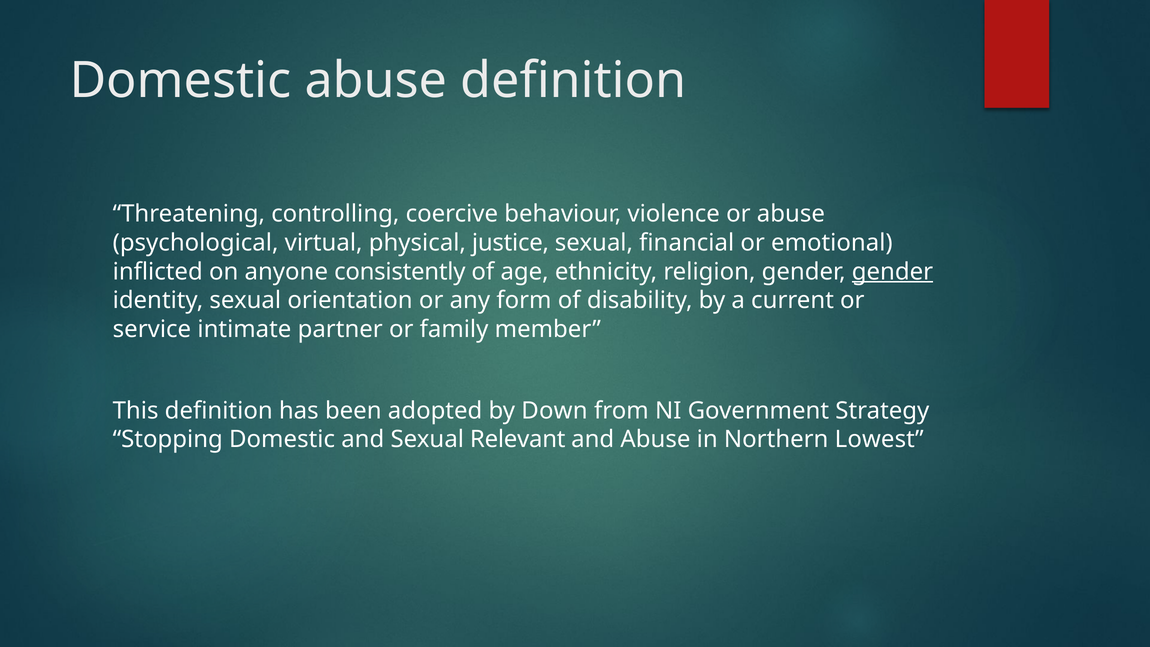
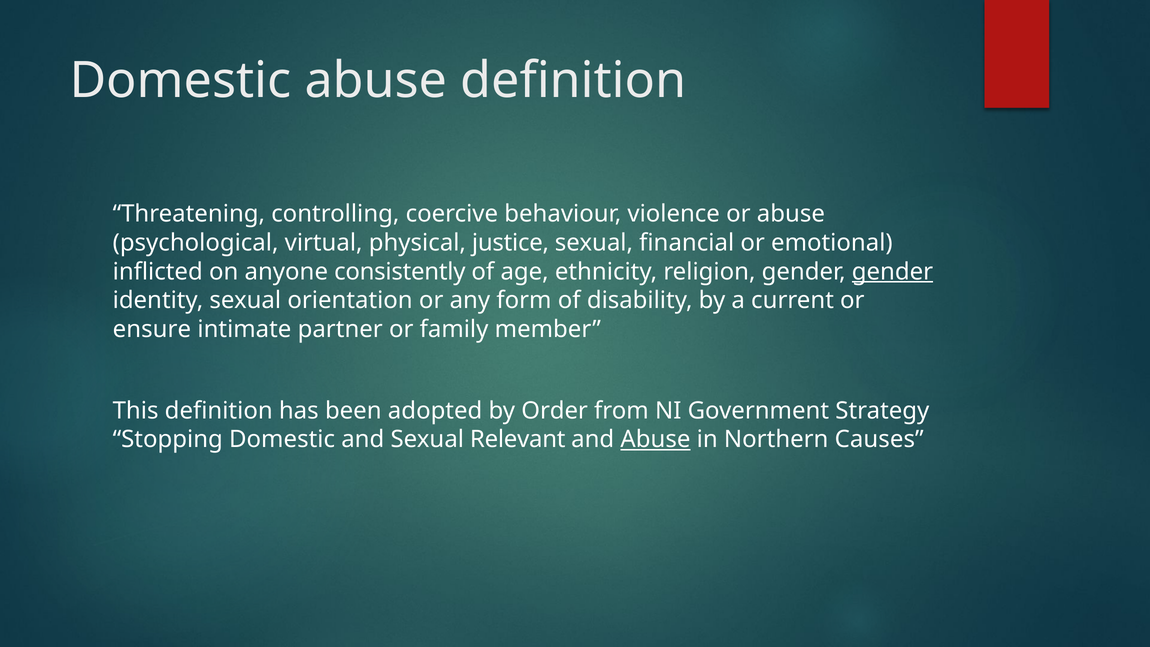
service: service -> ensure (152, 329)
Down: Down -> Order (555, 411)
Abuse underline: none -> present (655, 439)
Lowest: Lowest -> Causes (879, 439)
